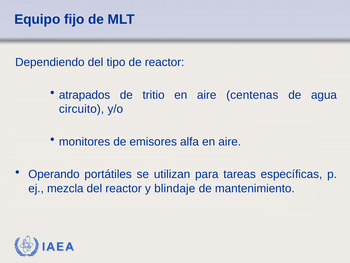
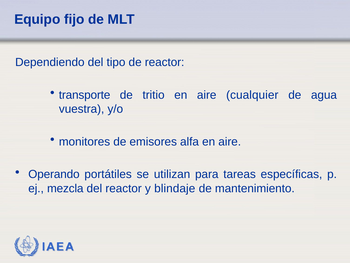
atrapados: atrapados -> transporte (85, 95)
centenas: centenas -> cualquier (252, 95)
circuito: circuito -> vuestra (82, 109)
